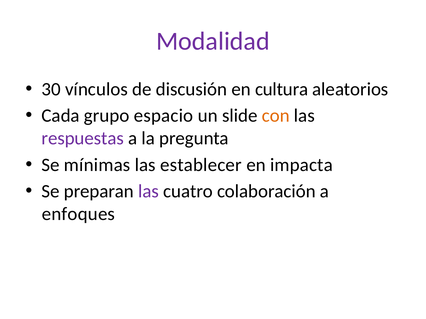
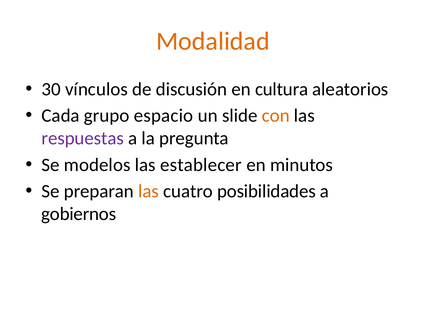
Modalidad colour: purple -> orange (213, 41)
mínimas: mínimas -> modelos (97, 165)
impacta: impacta -> minutos (302, 165)
las colour: purple -> orange (149, 192)
colaboración: colaboración -> posibilidades (266, 192)
enfoques: enfoques -> gobiernos (79, 214)
